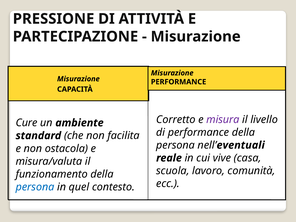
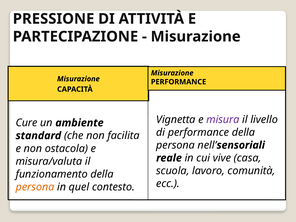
Corretto: Corretto -> Vignetta (176, 120)
eventuali: eventuali -> sensoriali (241, 145)
persona colour: blue -> orange (35, 187)
